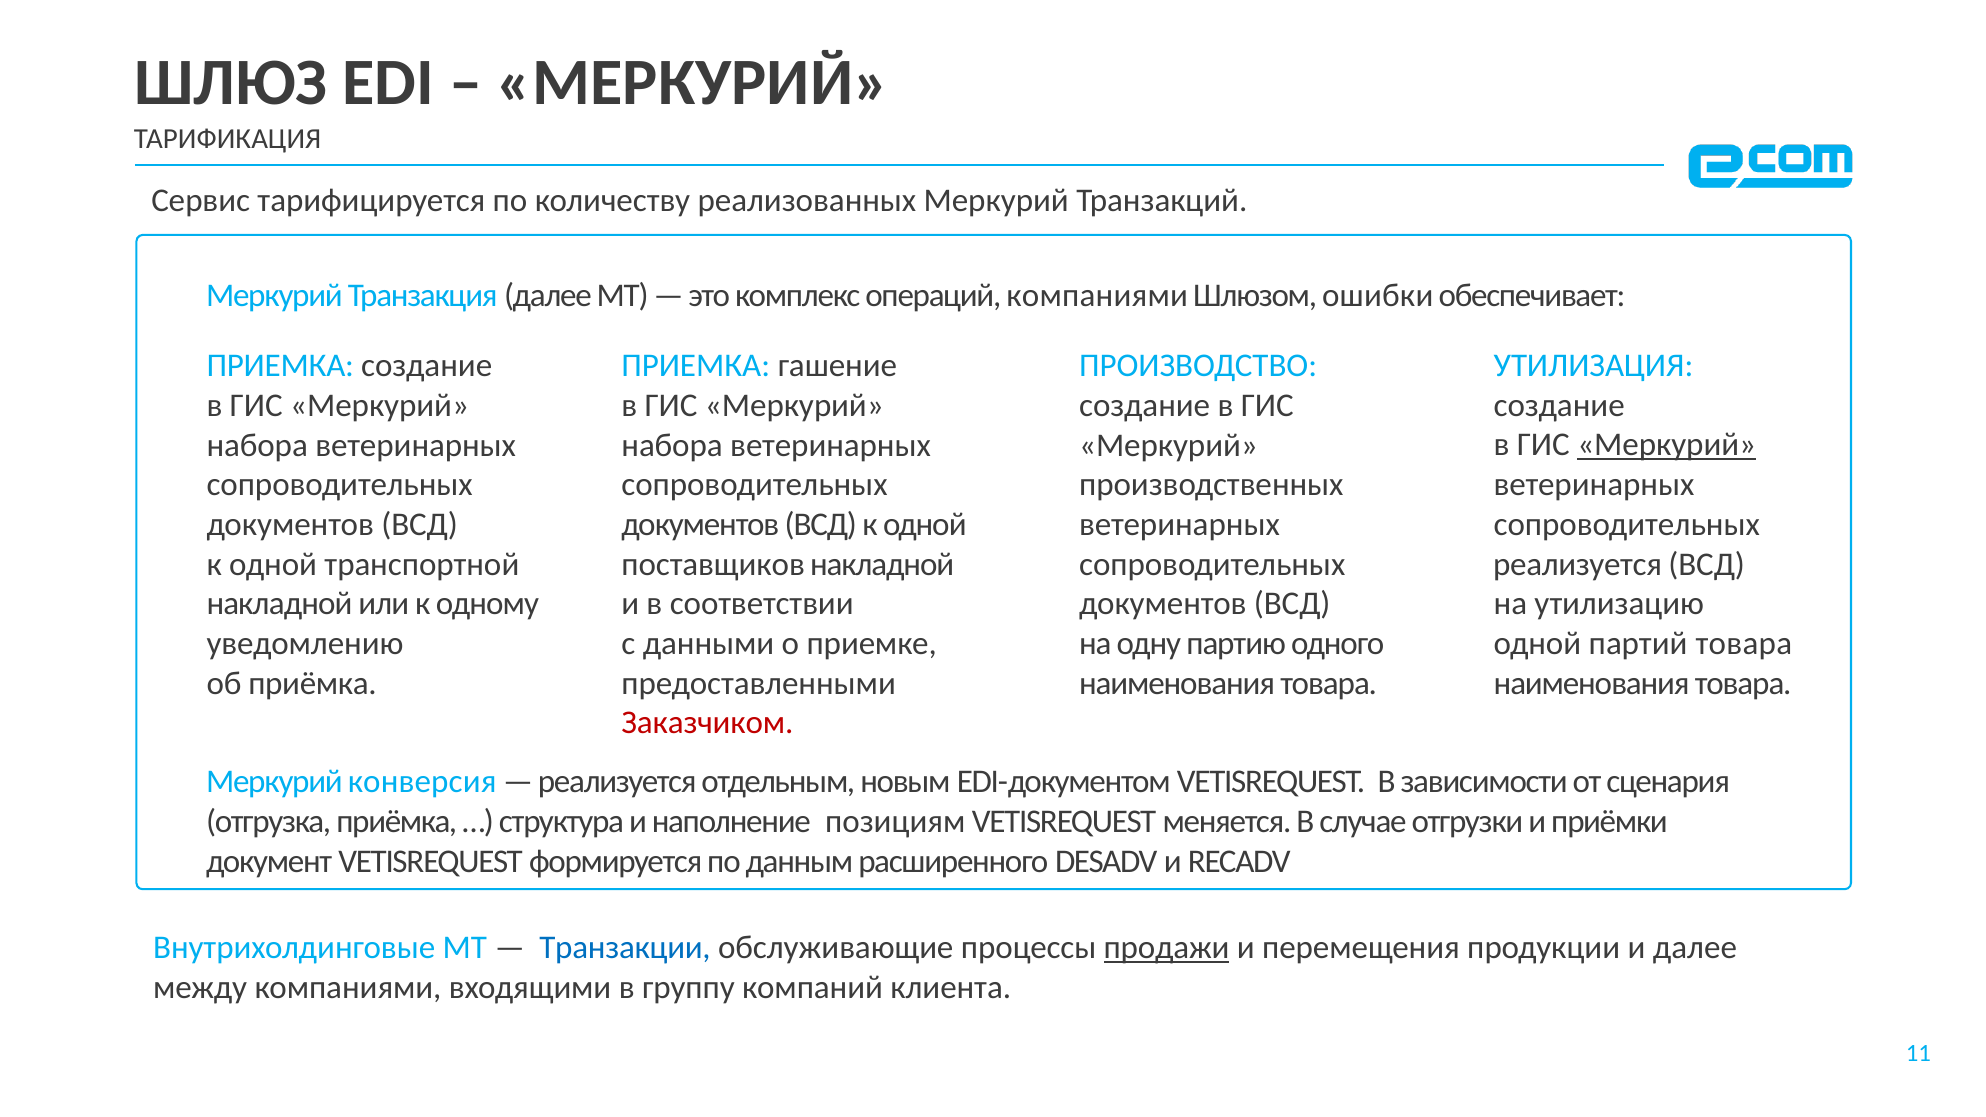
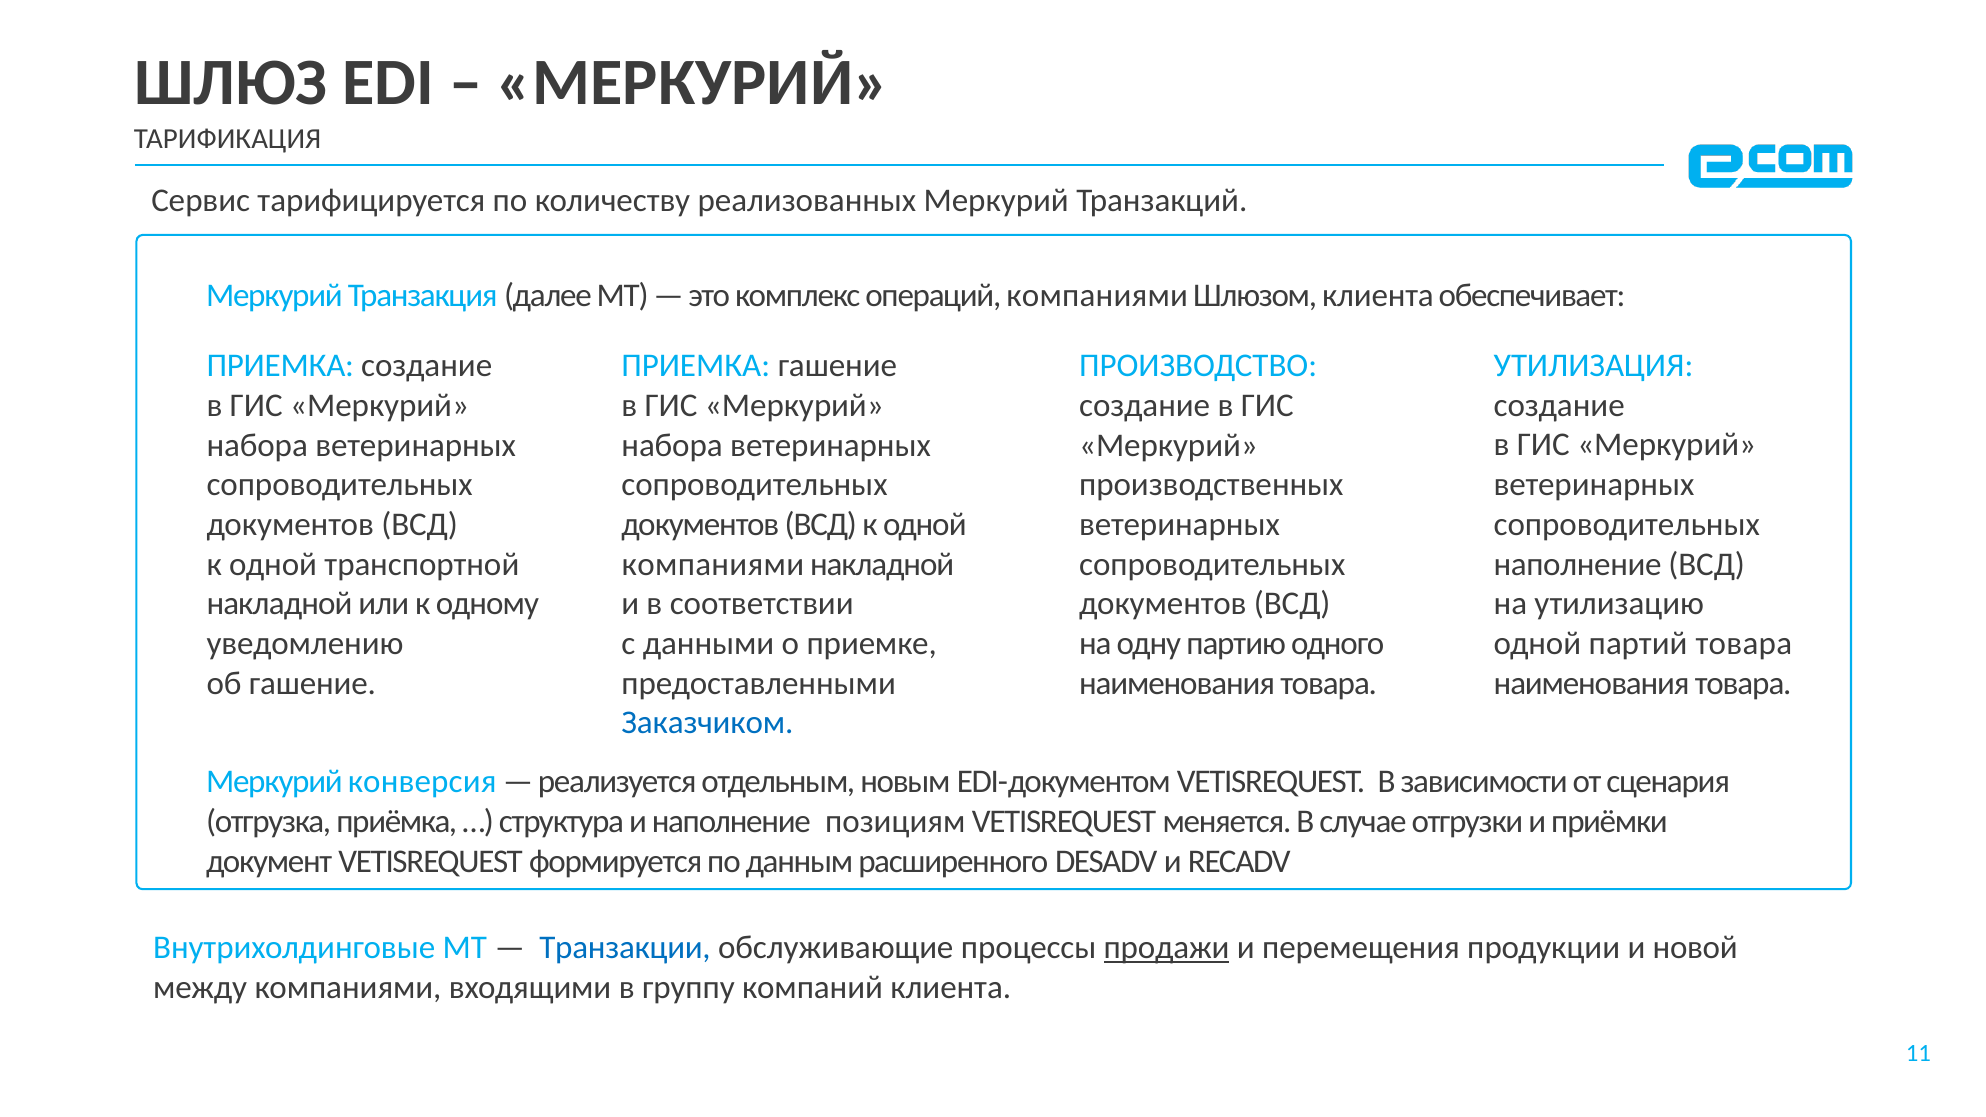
Шлюзом ошибки: ошибки -> клиента (1378, 296)
Меркурий underline: present -> none (1667, 445)
поставщиков: поставщиков -> компаниями (713, 564)
реализуется: реализуется -> наполнение (1578, 564)
об приёмка: приёмка -> гашение (312, 683)
Заказчиком colour: red -> blue (707, 723)
и далее: далее -> новой (1695, 948)
